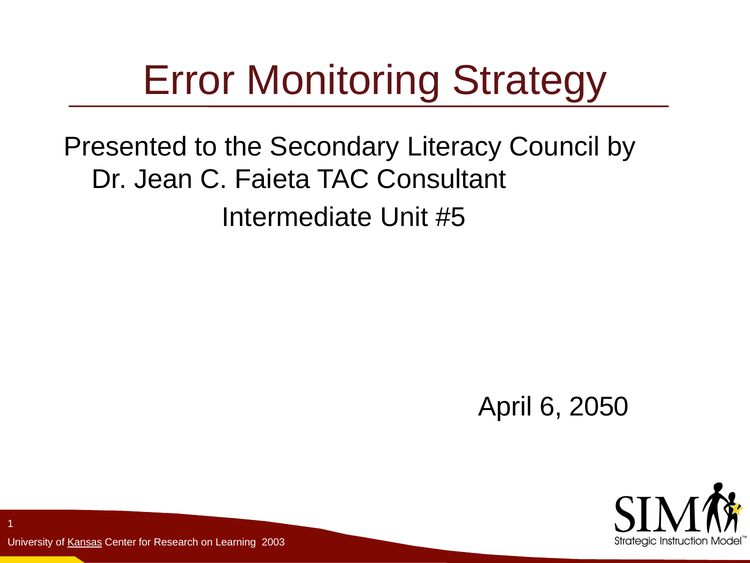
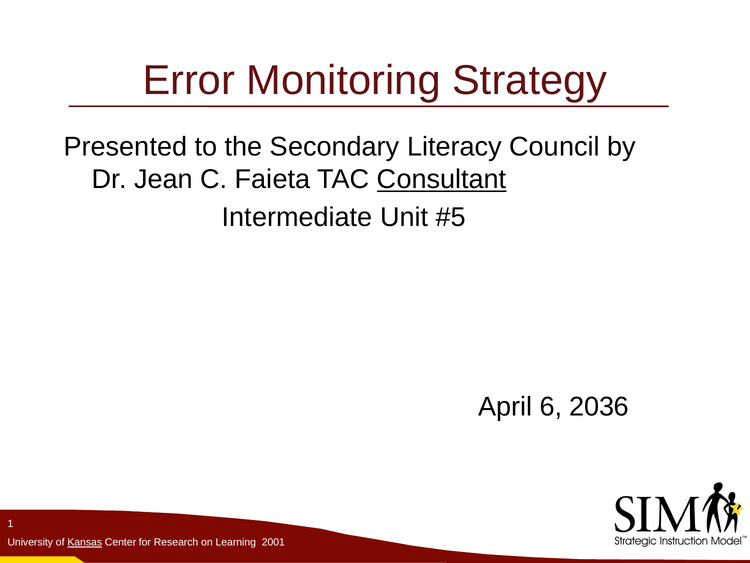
Consultant underline: none -> present (442, 179)
2050: 2050 -> 2036 (599, 407)
2003: 2003 -> 2001 (273, 542)
